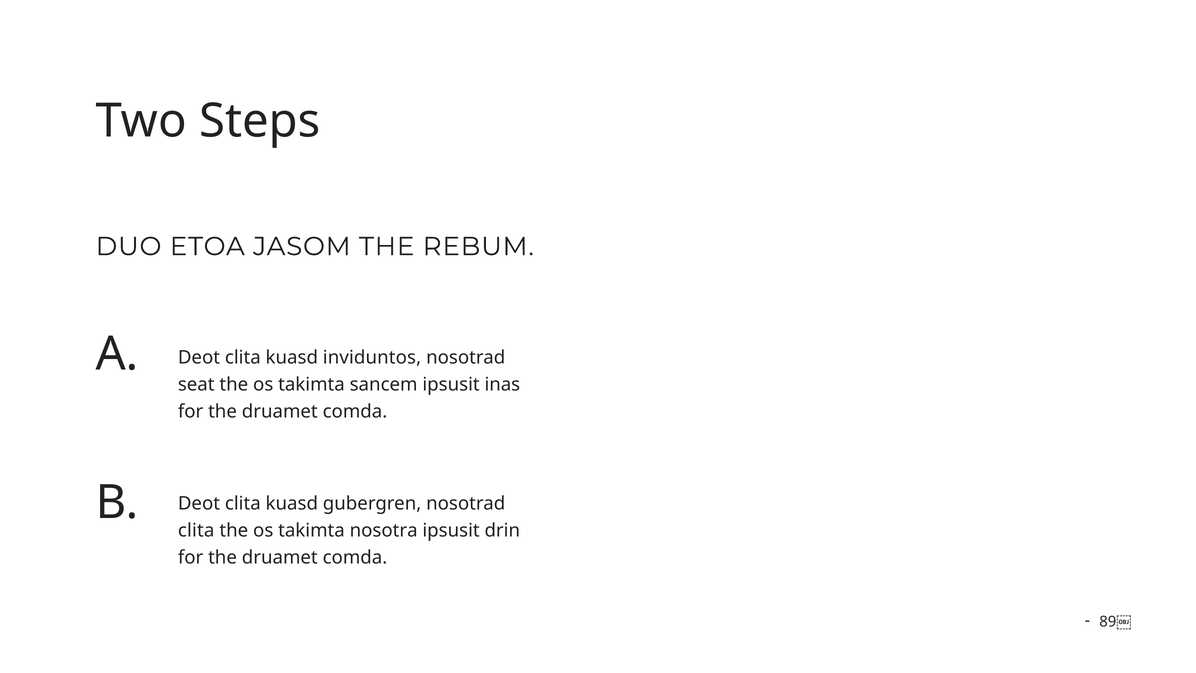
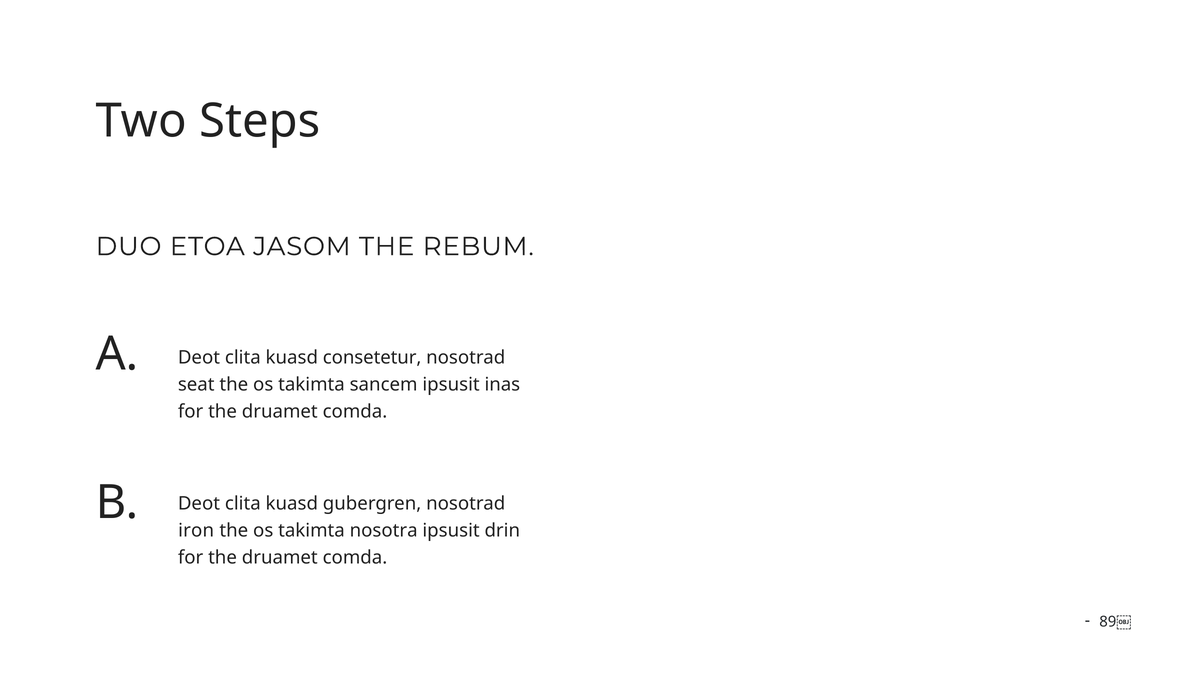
inviduntos: inviduntos -> consetetur (372, 358)
clita: clita -> iron (196, 530)
